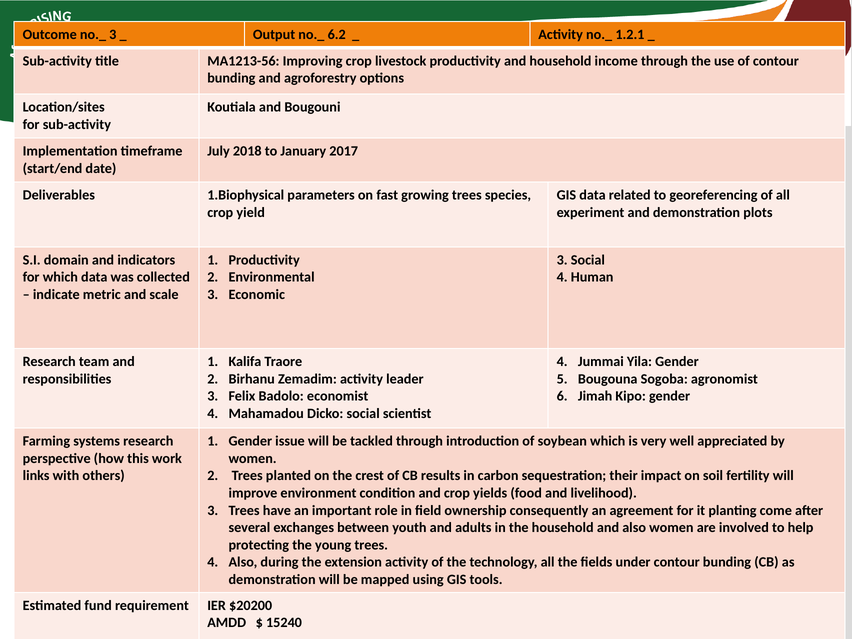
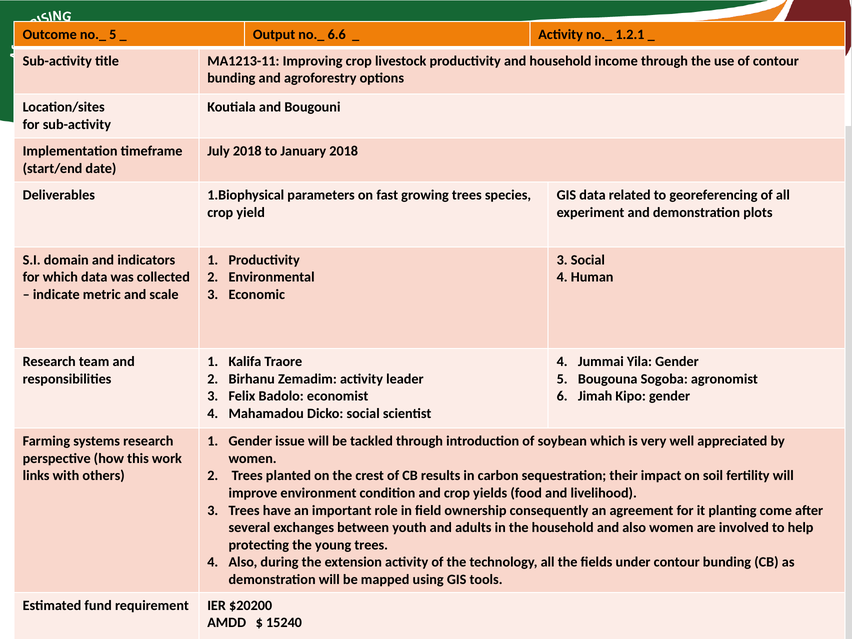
3: 3 -> 5 (113, 34)
6.2: 6.2 -> 6.6 (337, 34)
MA1213-56: MA1213-56 -> MA1213-11 (243, 61)
January 2017: 2017 -> 2018 (344, 151)
